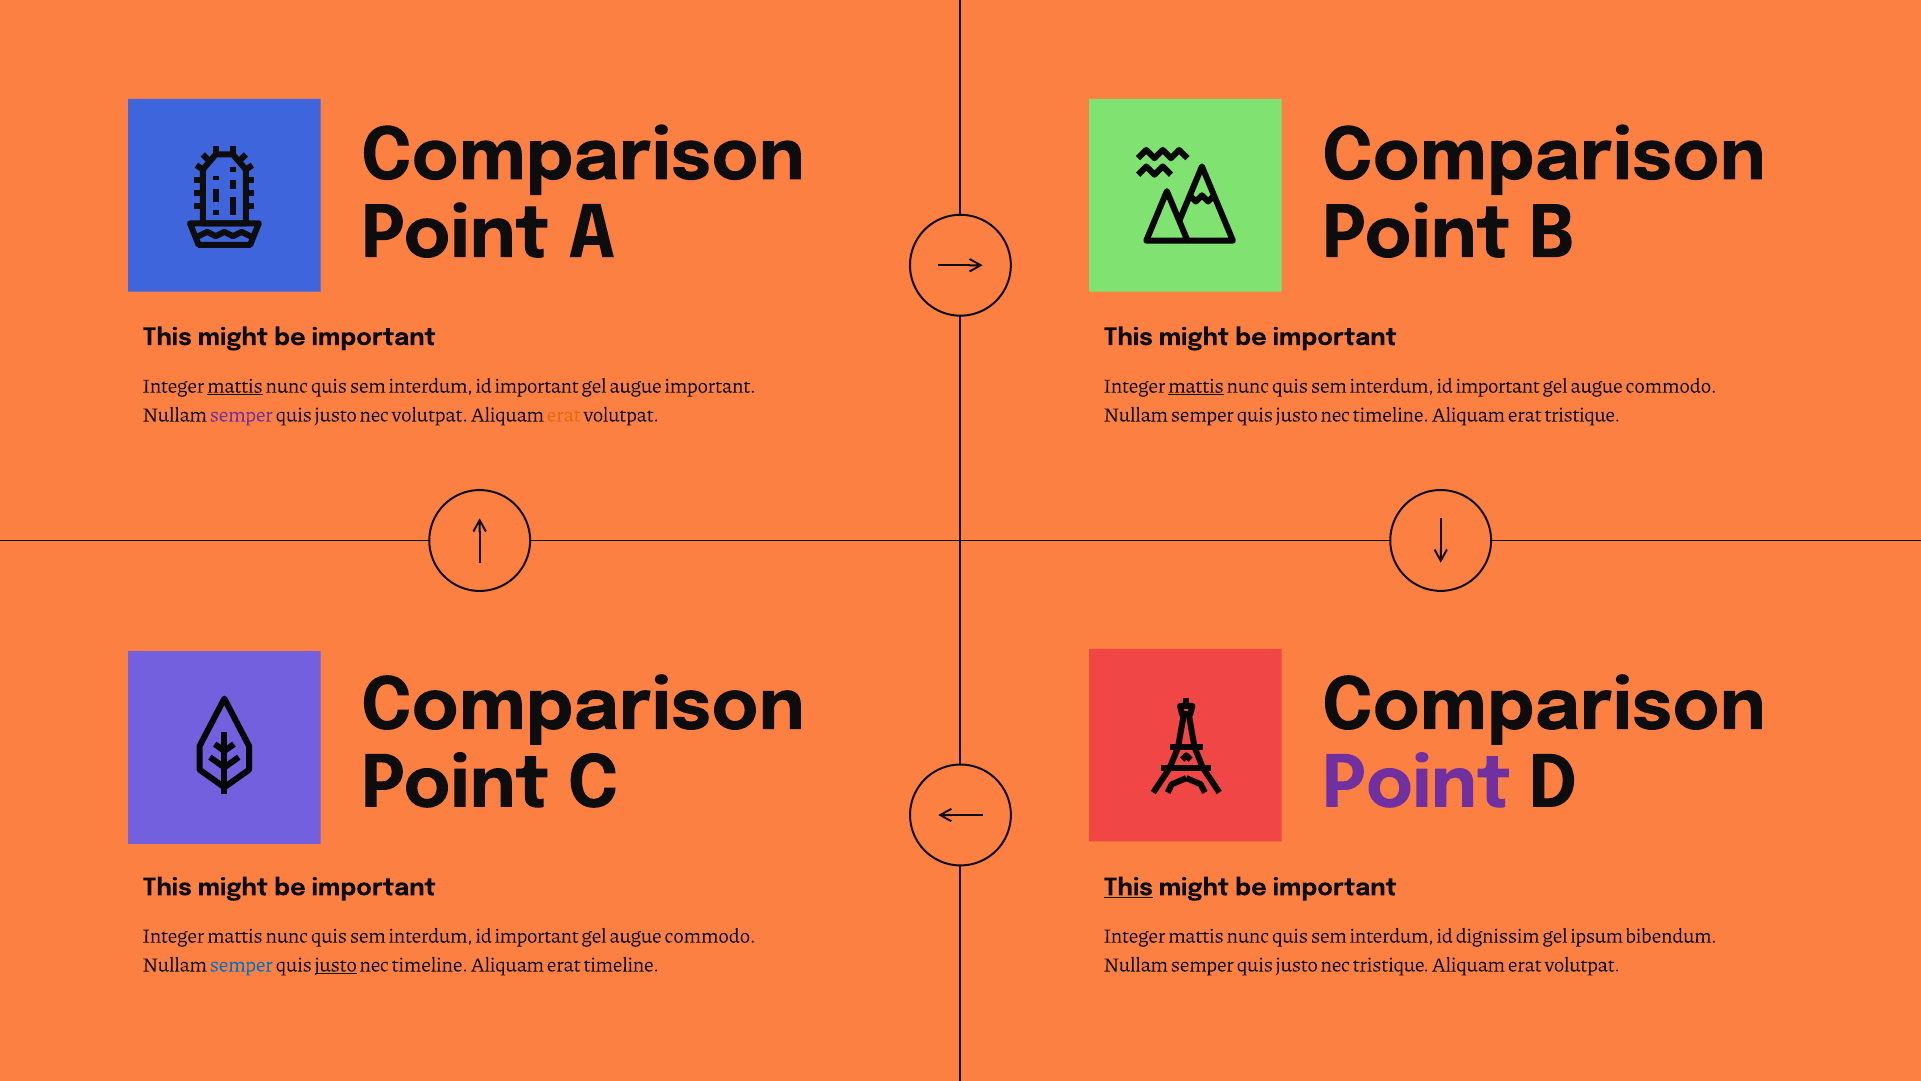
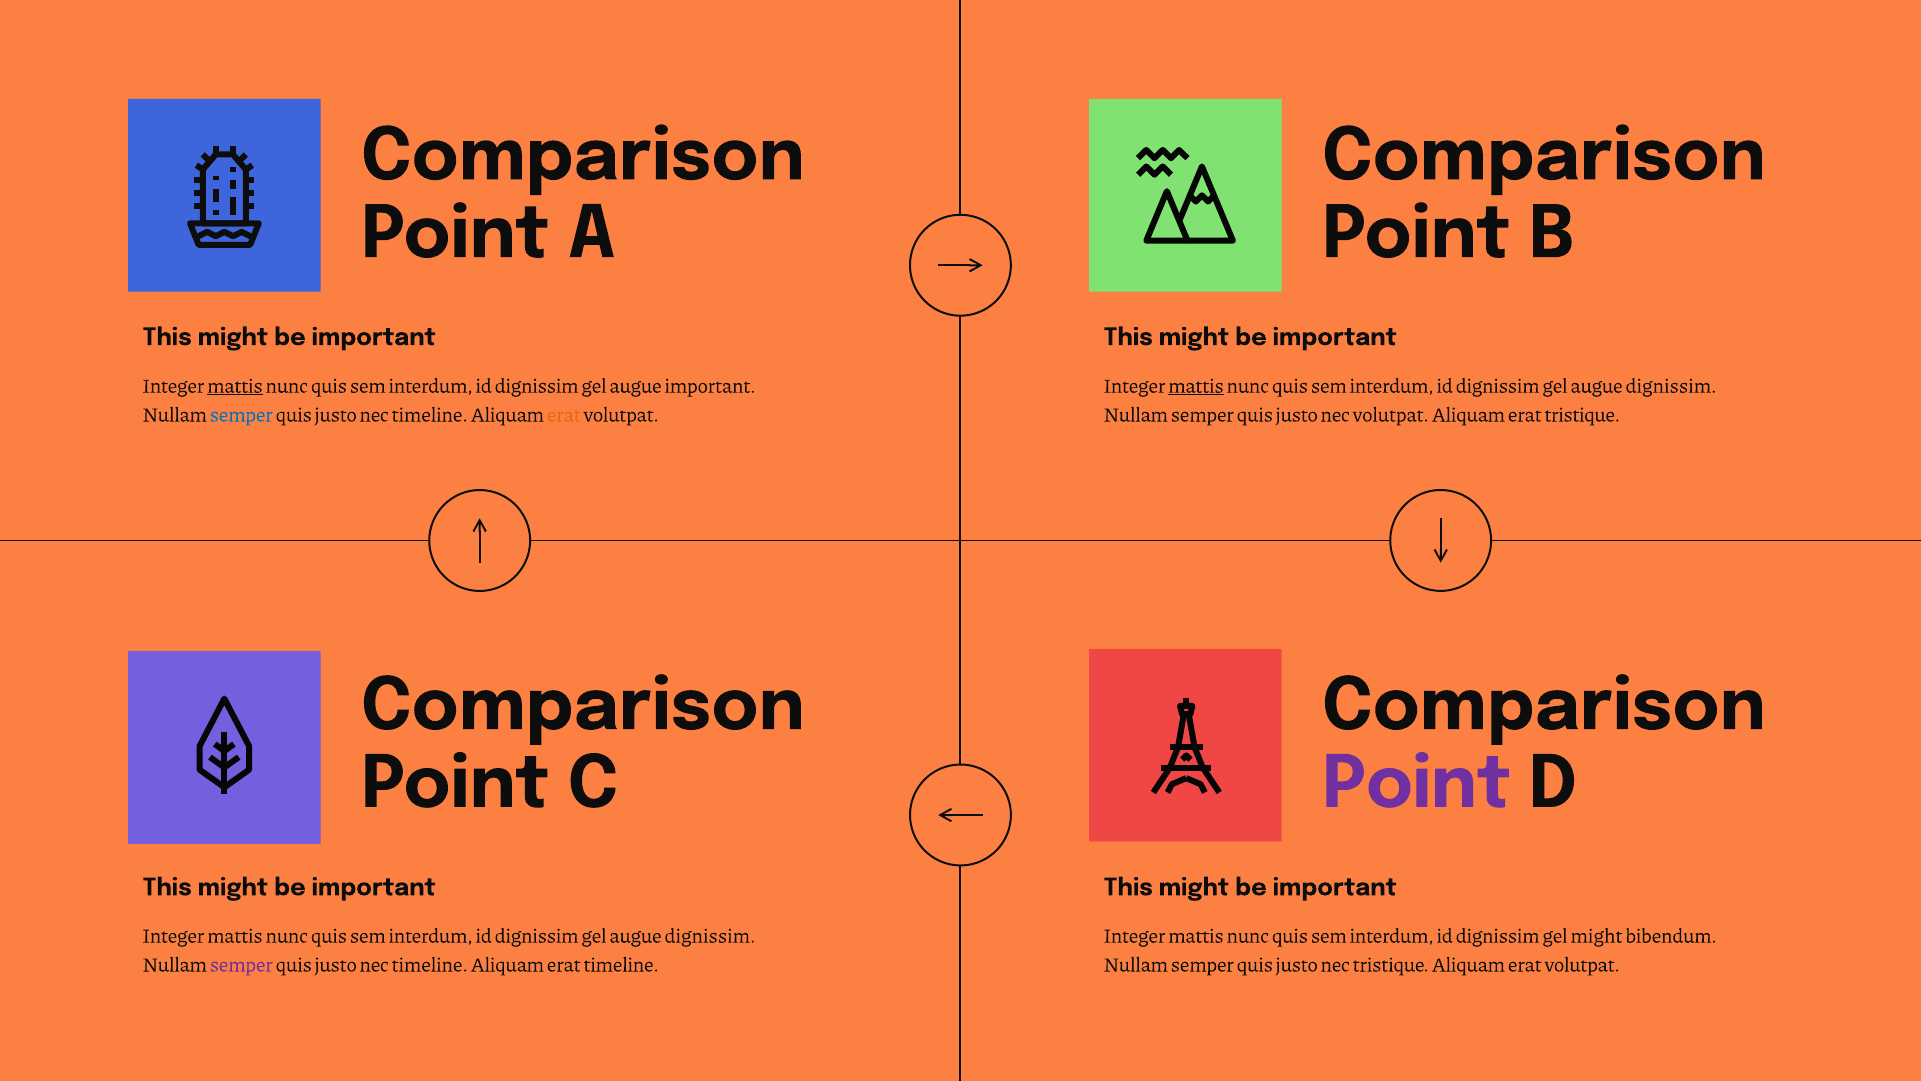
important: important -> dignissim (537, 386)
important: important -> dignissim (1498, 386)
commodo: commodo -> dignissim (1671, 386)
semper colour: purple -> blue (241, 415)
volutpat: volutpat -> timeline (430, 415)
timeline: timeline -> volutpat (1391, 415)
This underline: present -> none (1128, 887)
important: important -> dignissim (537, 936)
commodo: commodo -> dignissim (710, 936)
gel ipsum: ipsum -> might (1597, 936)
semper colour: blue -> purple (241, 965)
justo underline: present -> none (336, 965)
